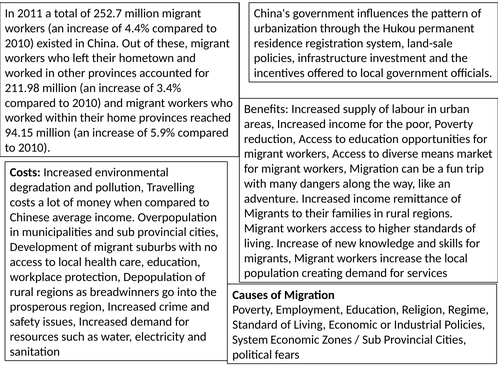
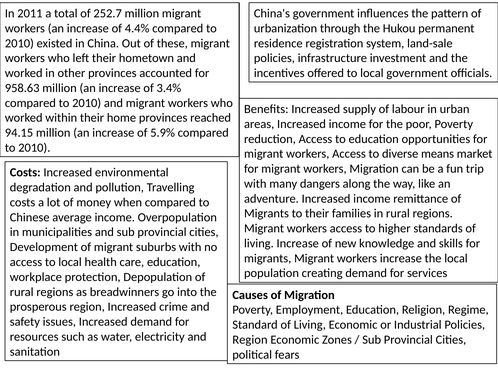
211.98: 211.98 -> 958.63 (22, 88)
System: System -> Region (250, 340)
